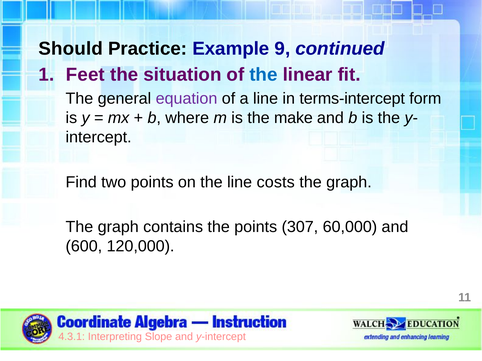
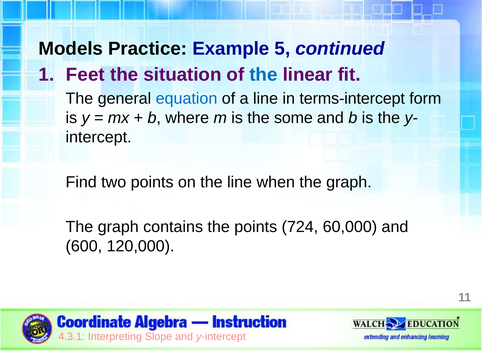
Should: Should -> Models (71, 49)
9: 9 -> 5 (282, 49)
equation colour: purple -> blue (187, 99)
make: make -> some (293, 118)
costs: costs -> when (276, 182)
307: 307 -> 724 (300, 227)
